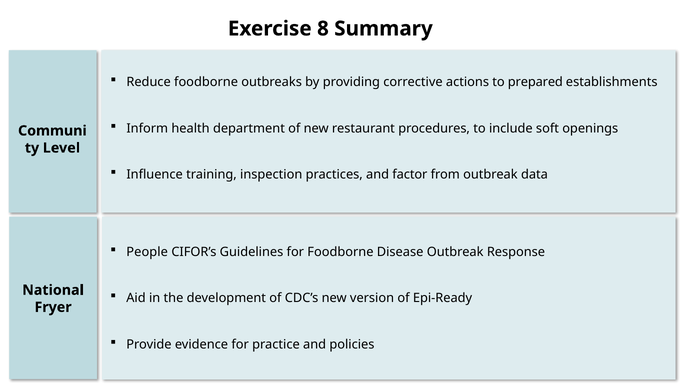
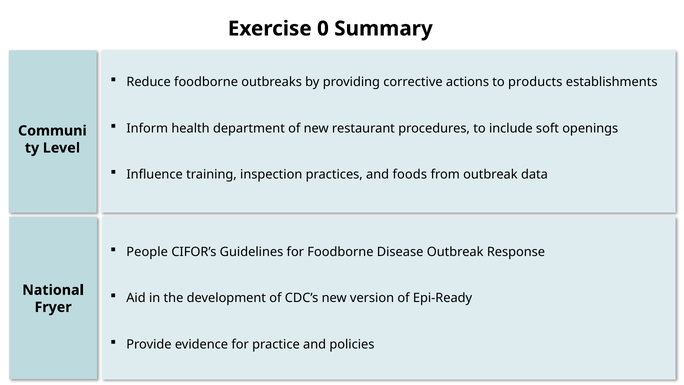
8: 8 -> 0 (323, 29)
prepared: prepared -> products (535, 82)
factor: factor -> foods (410, 174)
